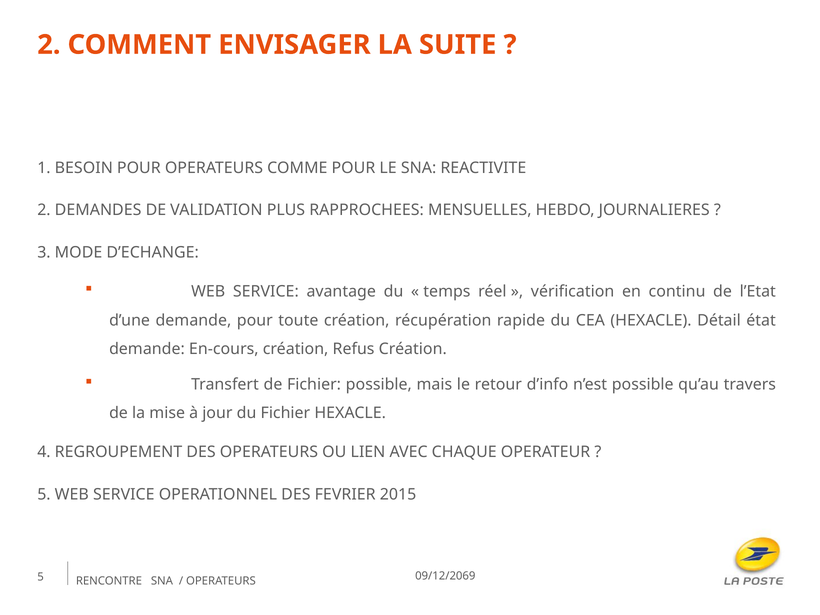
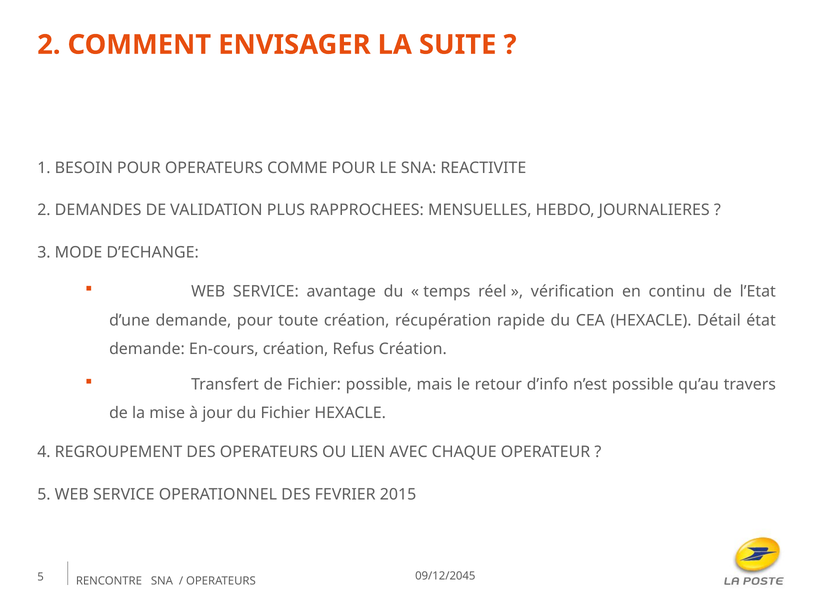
09/12/2069: 09/12/2069 -> 09/12/2045 (445, 576)
